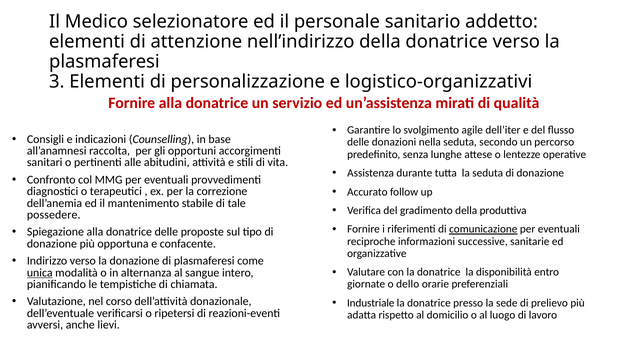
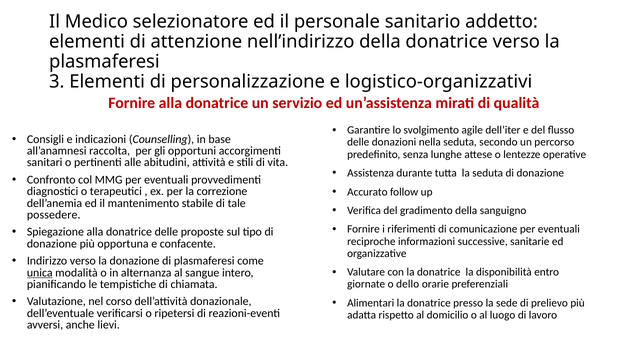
produttiva: produttiva -> sanguigno (503, 210)
comunicazione underline: present -> none (483, 229)
Industriale: Industriale -> Alimentari (371, 303)
